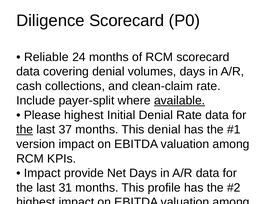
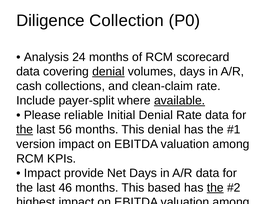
Diligence Scorecard: Scorecard -> Collection (127, 21)
Reliable: Reliable -> Analysis (46, 57)
denial underline: none -> present (108, 72)
Please highest: highest -> reliable (84, 115)
37: 37 -> 56 (65, 130)
31: 31 -> 46 (65, 188)
profile: profile -> based (164, 188)
the underline: none -> present (215, 188)
